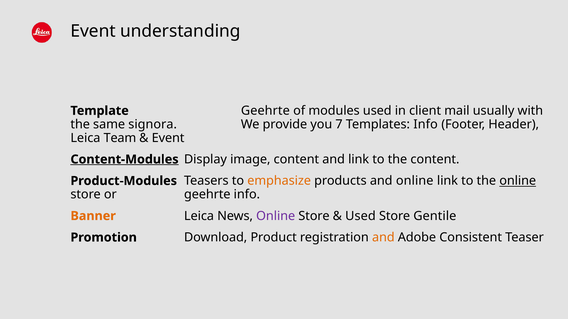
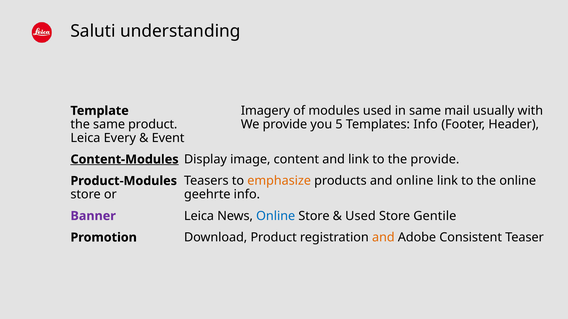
Event: Event -> Saluti (93, 31)
Template Geehrte: Geehrte -> Imagery (265, 111)
in client: client -> same (425, 111)
same signora: signora -> product (153, 124)
7: 7 -> 5 (339, 124)
Team: Team -> Every (120, 138)
the content: content -> provide (435, 160)
online underline: present -> none (518, 181)
Banner colour: orange -> purple (93, 216)
Online colour: purple -> blue (276, 216)
